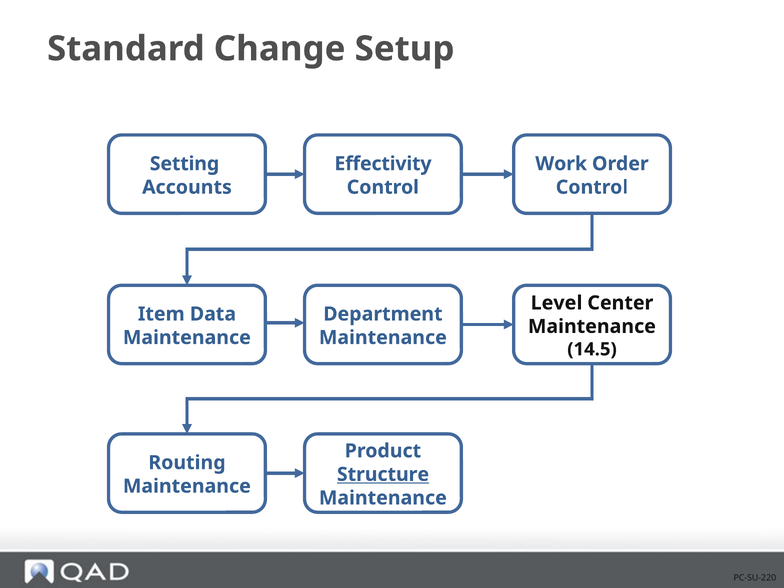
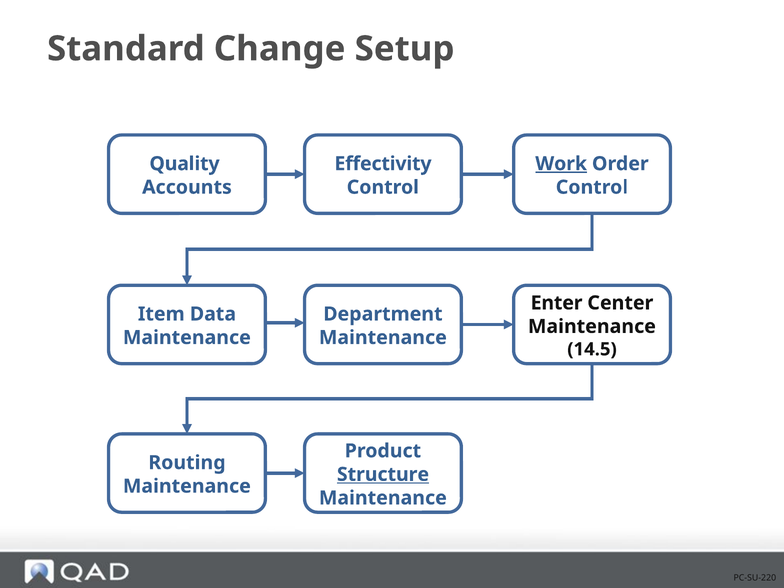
Setting: Setting -> Quality (185, 164)
Work underline: none -> present (561, 164)
Level: Level -> Enter (557, 303)
